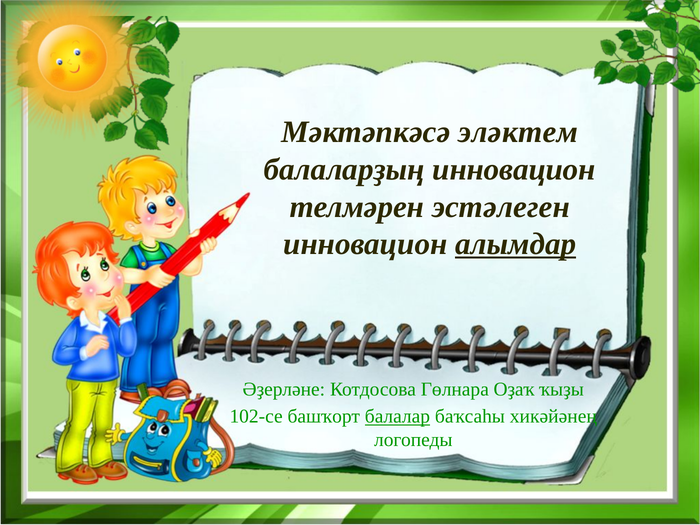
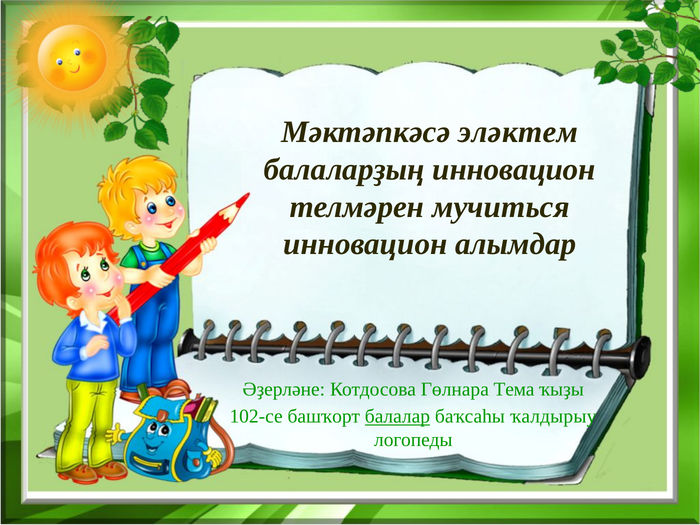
эстәлеген: эстәлеген -> мучиться (501, 207)
алымдар underline: present -> none (516, 244)
Оҙаҡ: Оҙаҡ -> Тема (514, 389)
хикәйәнең: хикәйәнең -> ҡалдырыу (553, 417)
